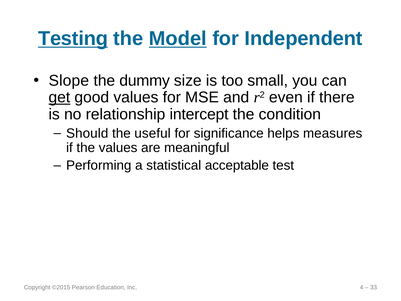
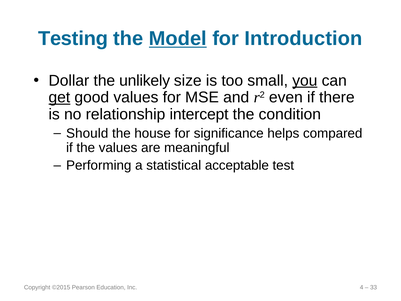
Testing underline: present -> none (73, 39)
Independent: Independent -> Introduction (304, 39)
Slope: Slope -> Dollar (69, 81)
dummy: dummy -> unlikely (145, 81)
you underline: none -> present (305, 81)
useful: useful -> house (153, 133)
measures: measures -> compared (333, 133)
